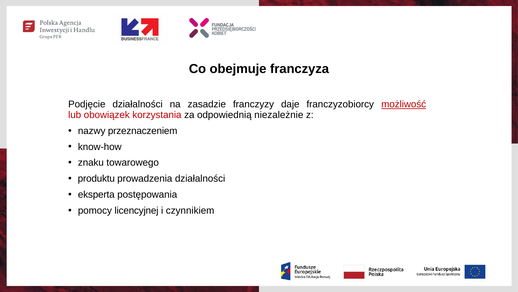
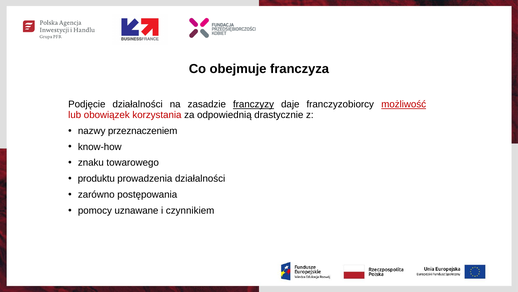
franczyzy underline: none -> present (254, 104)
niezależnie: niezależnie -> drastycznie (279, 115)
eksperta: eksperta -> zarówno (96, 194)
licencyjnej: licencyjnej -> uznawane (136, 210)
